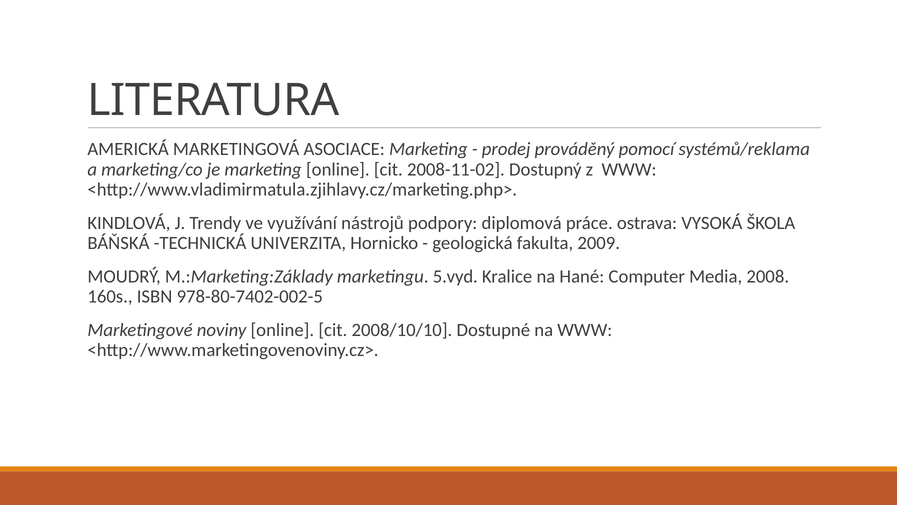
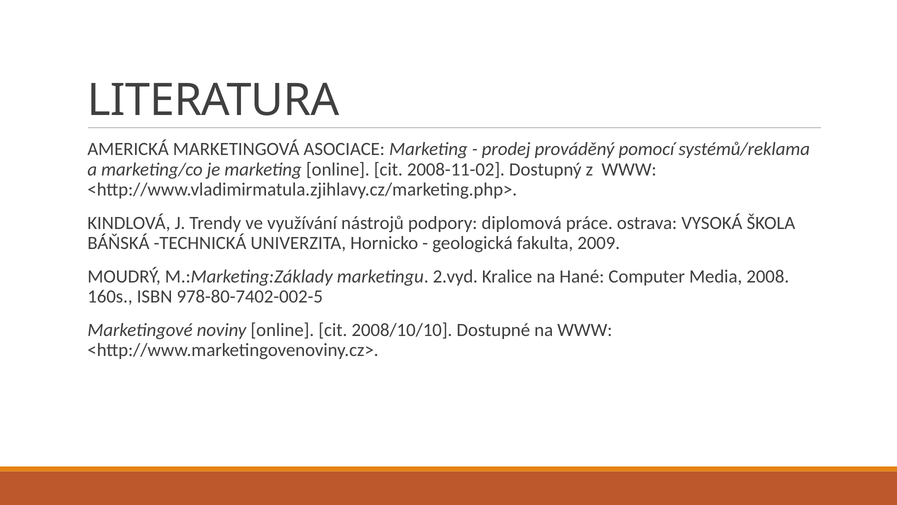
5.vyd: 5.vyd -> 2.vyd (455, 276)
